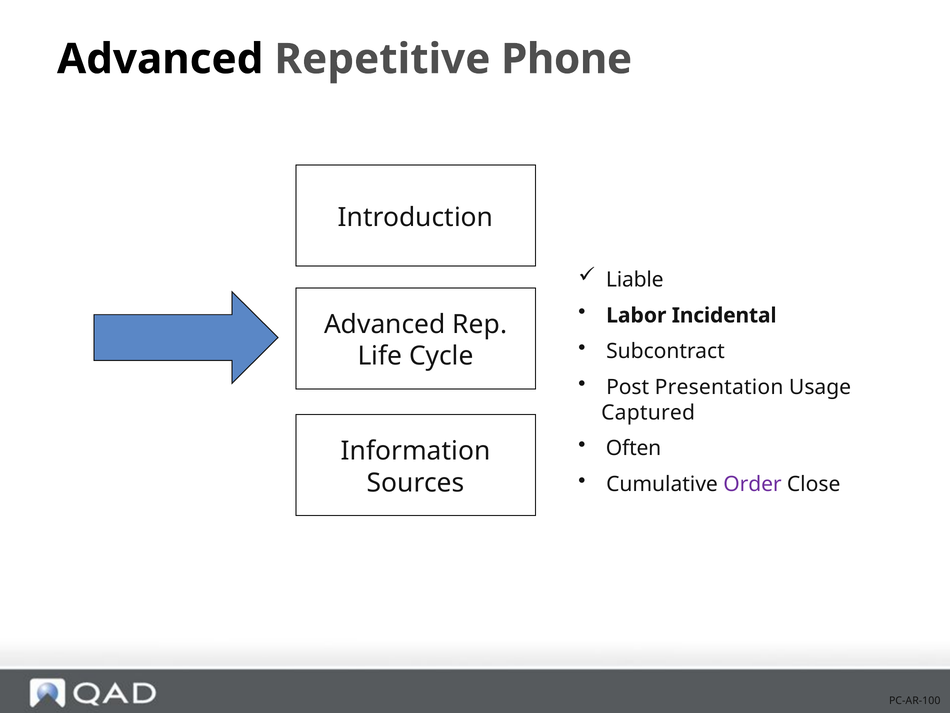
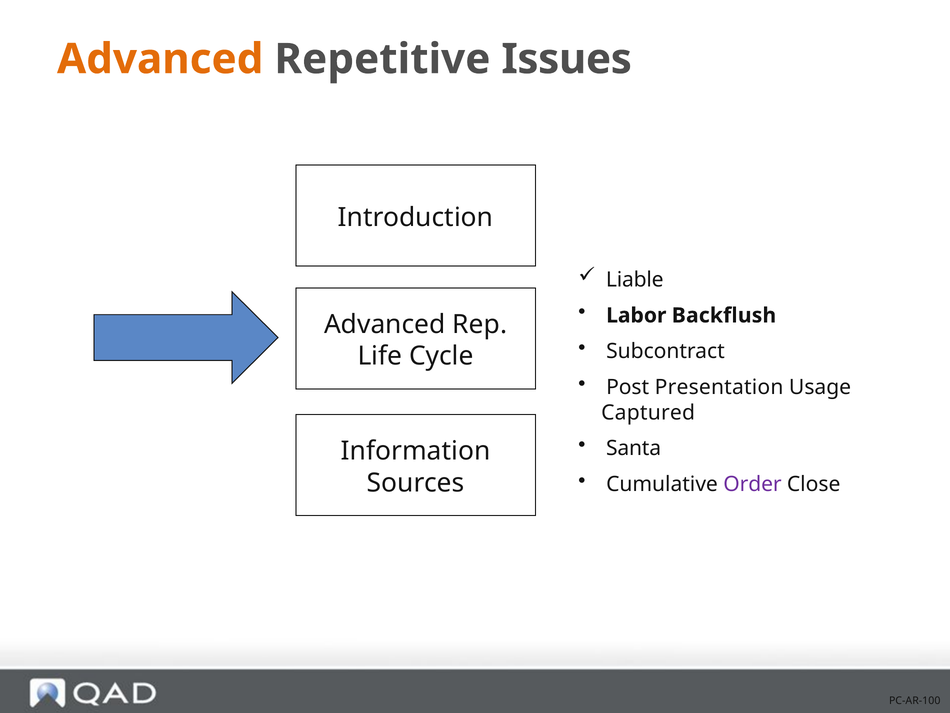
Advanced colour: black -> orange (160, 59)
Phone: Phone -> Issues (567, 59)
Incidental: Incidental -> Backflush (724, 315)
Often: Often -> Santa (634, 448)
